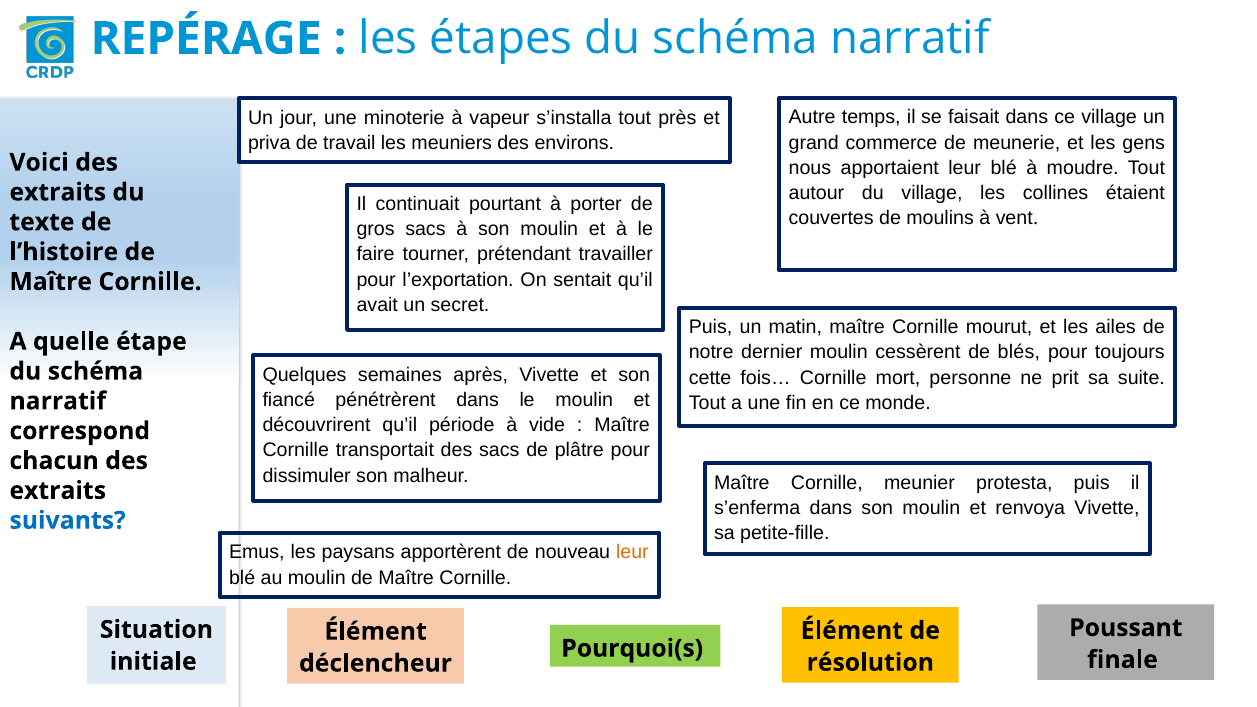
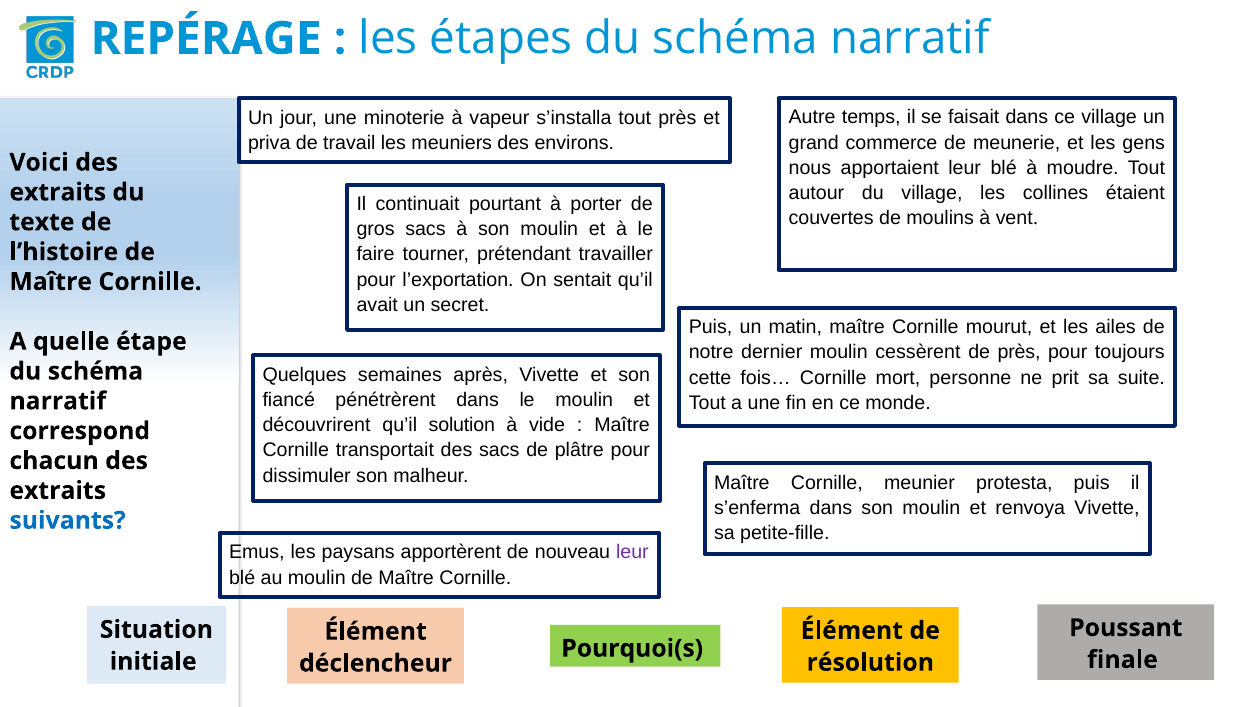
de blés: blés -> près (1019, 353)
période: période -> solution (462, 425)
leur colour: orange -> purple (632, 552)
